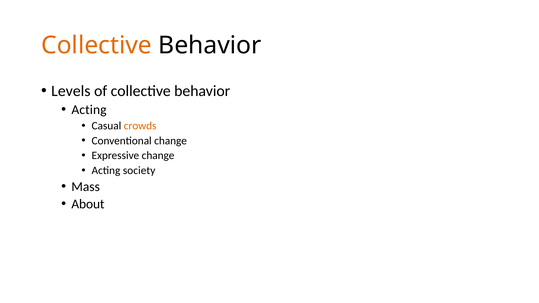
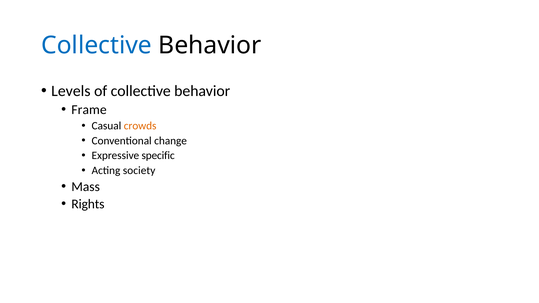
Collective colour: orange -> blue (96, 45)
Acting: Acting -> Frame (89, 110)
Expressive change: change -> specific (158, 156)
About: About -> Rights (88, 204)
